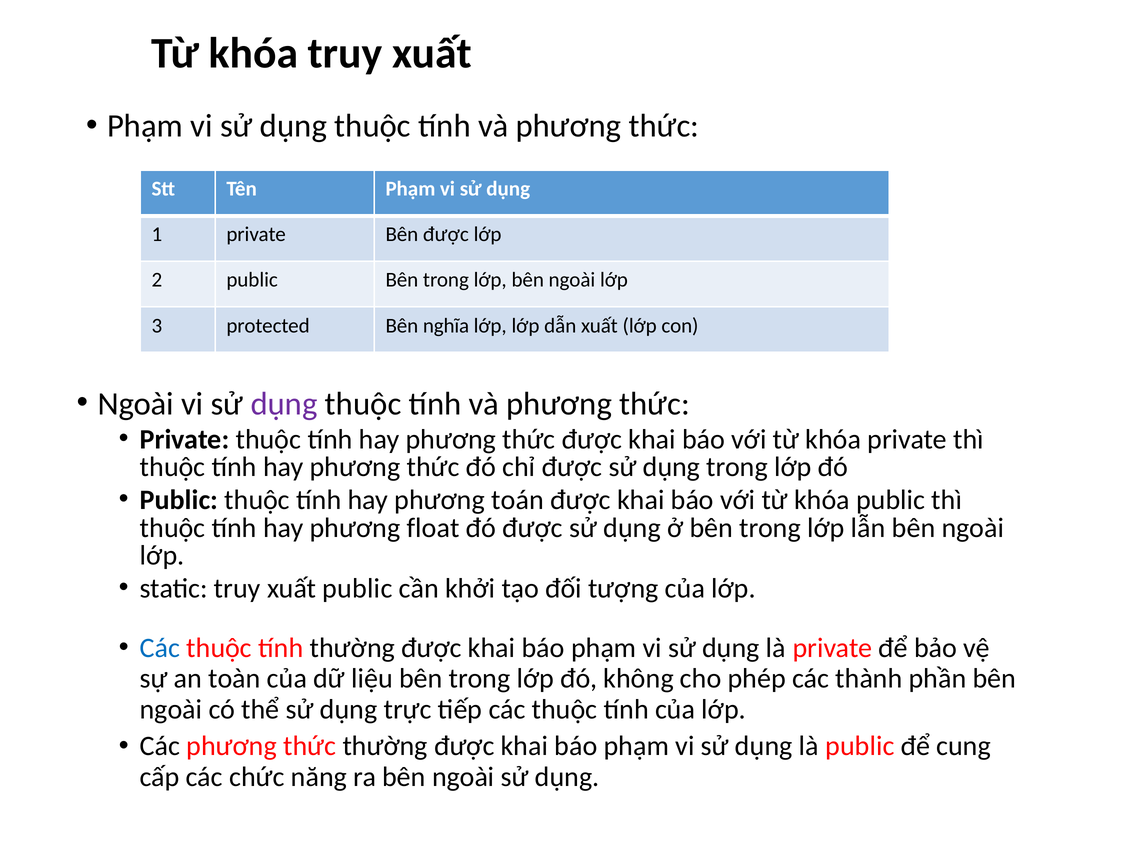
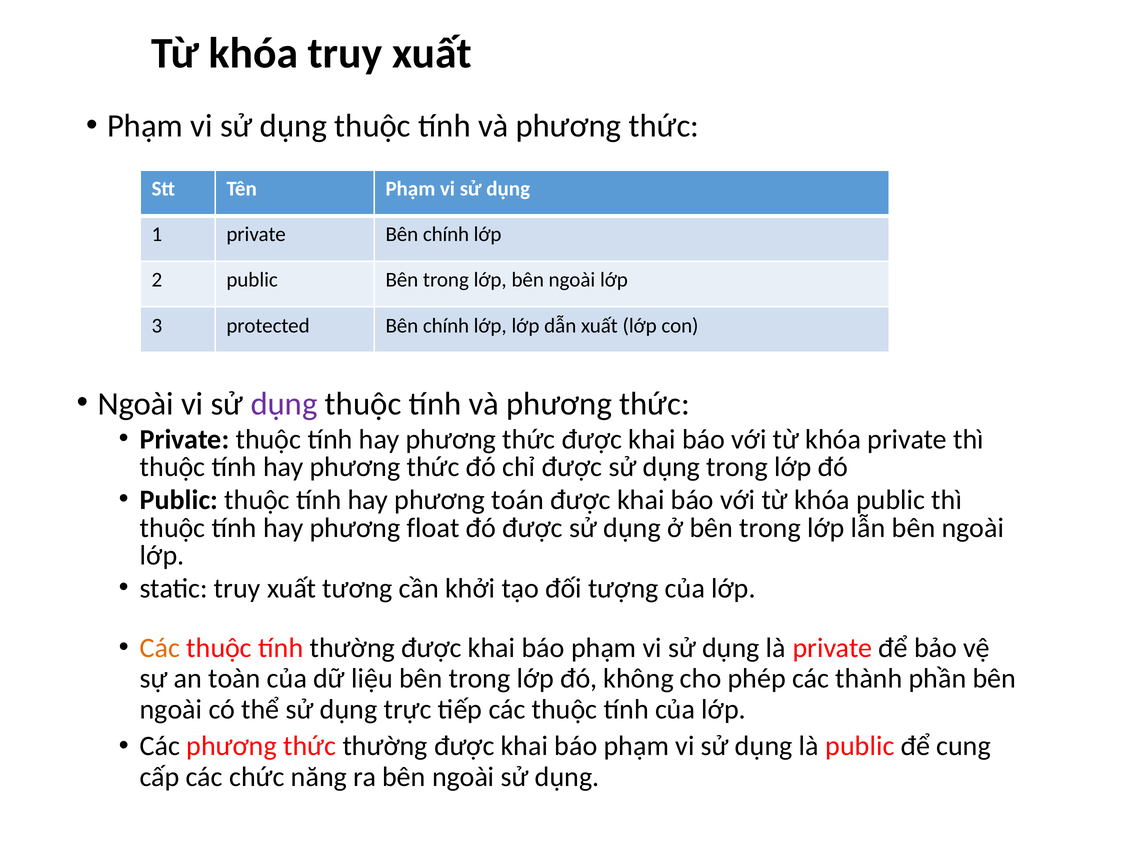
private Bên được: được -> chính (446, 235)
protected Bên nghĩa: nghĩa -> chính (446, 326)
xuất public: public -> tương (357, 589)
Các colour: blue -> orange (160, 648)
